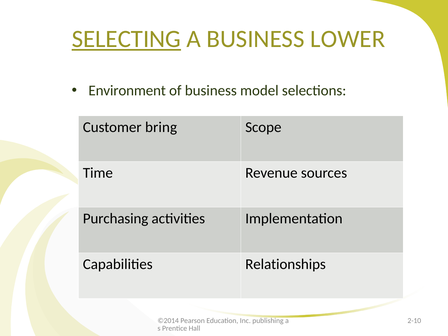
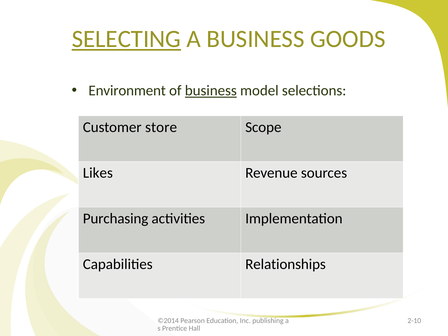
LOWER: LOWER -> GOODS (348, 39)
business underline: none -> present (211, 91)
bring: bring -> store (161, 127)
Time: Time -> Likes (98, 173)
